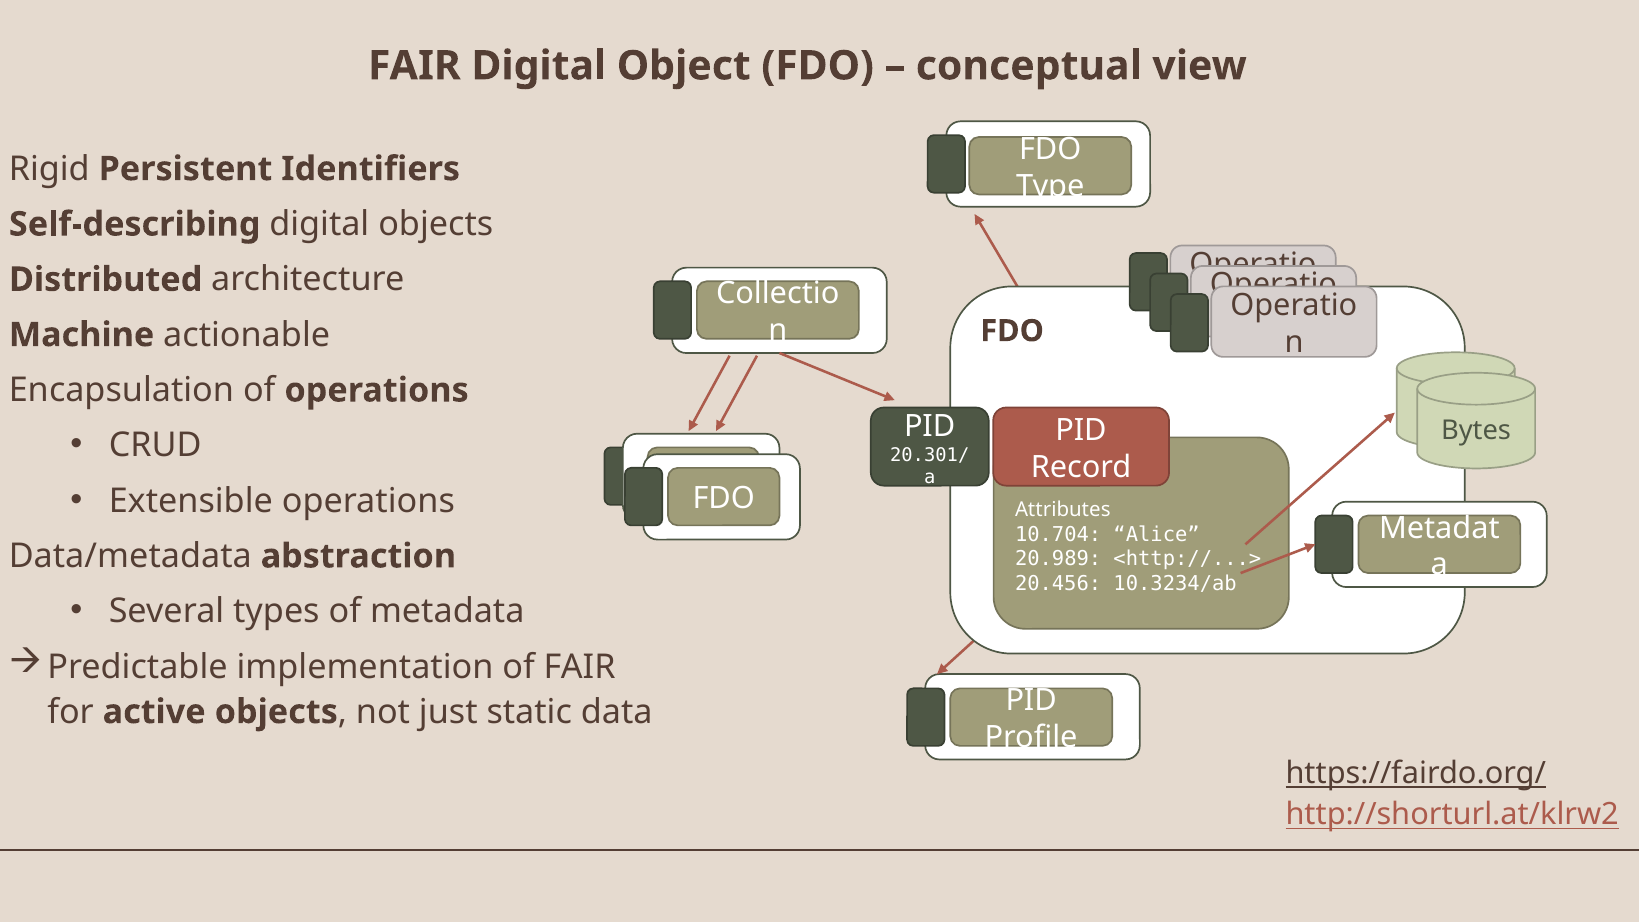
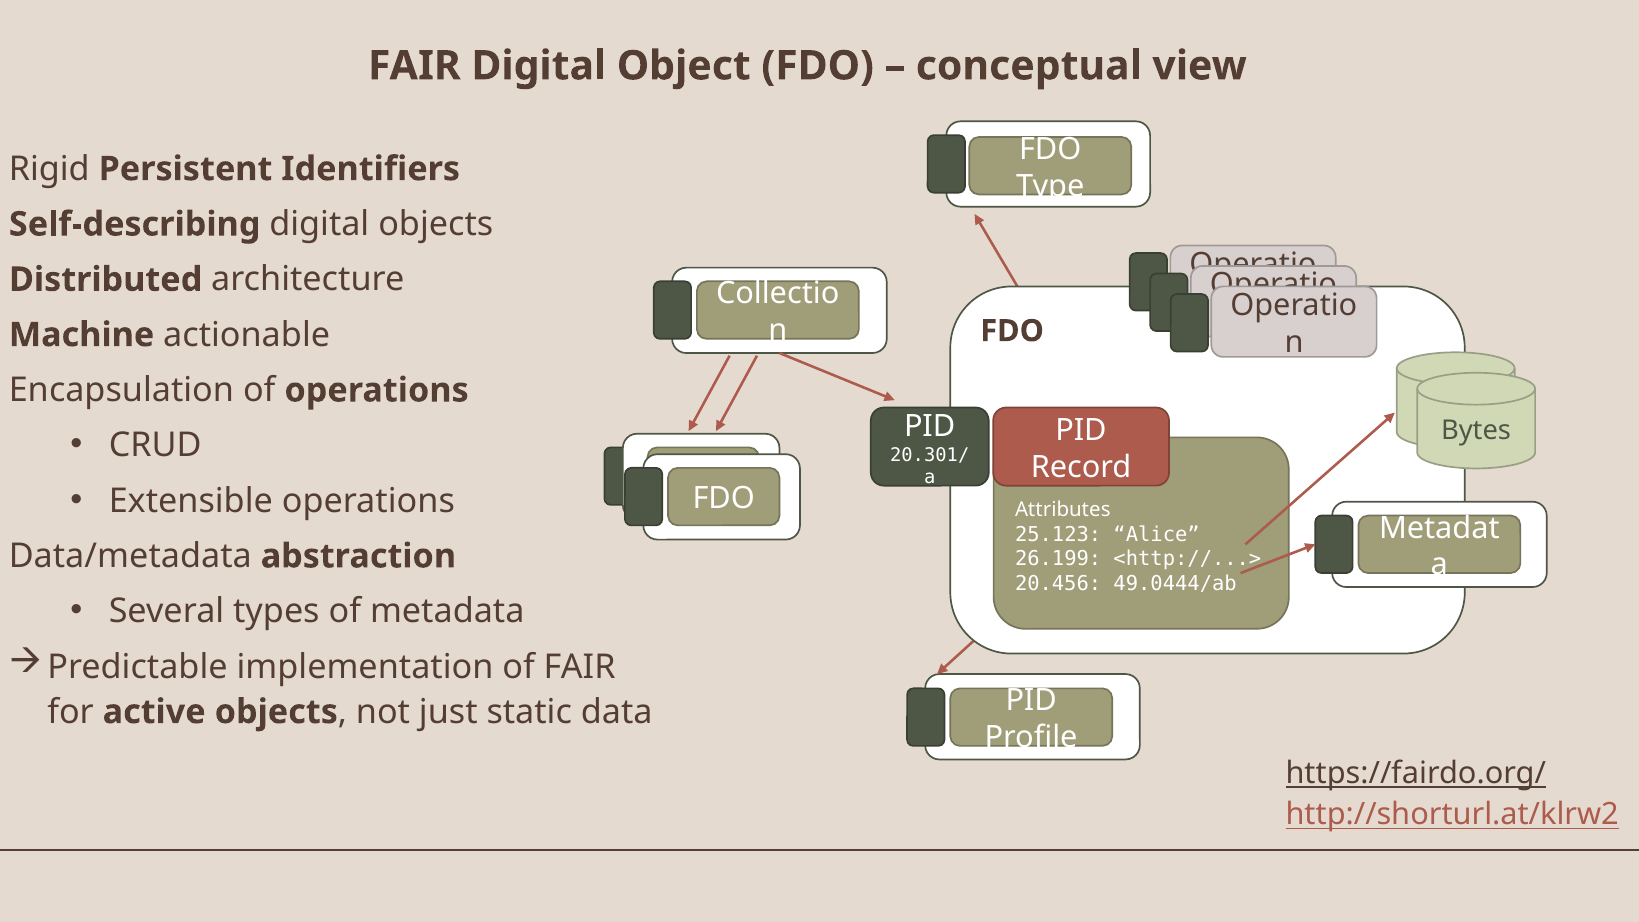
10.704: 10.704 -> 25.123 (1058, 534)
20.989: 20.989 -> 26.199 (1058, 559)
10.3234/ab: 10.3234/ab -> 49.0444/ab (1175, 584)
